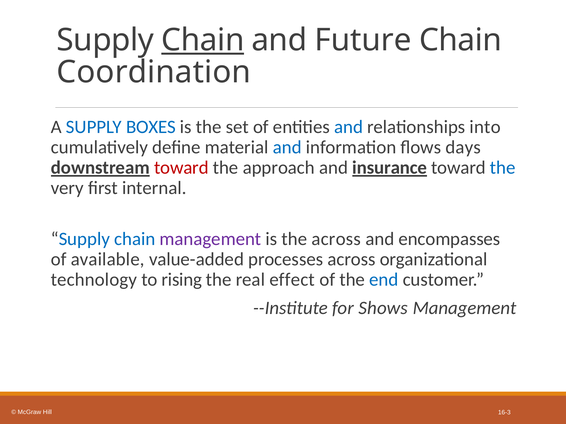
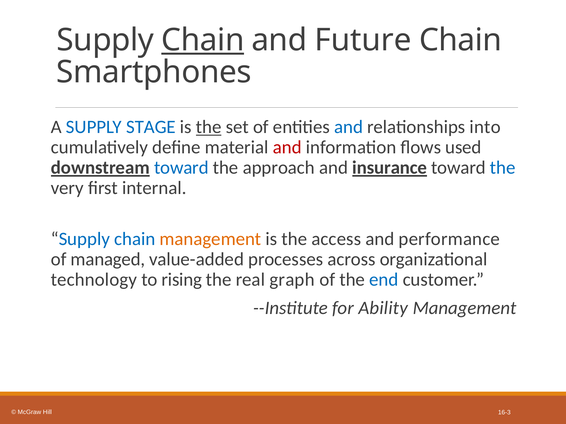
Coordination: Coordination -> Smartphones (154, 72)
BOXES: BOXES -> STAGE (151, 127)
the underline: none -> present (209, 127)
and colour: blue -> red (287, 148)
days: days -> used (463, 148)
toward colour: red -> blue (181, 168)
management colour: purple -> orange (210, 239)
the across: across -> access (336, 239)
encompasses: encompasses -> performance (449, 239)
available: available -> managed (108, 260)
effect: effect -> graph (292, 280)
Shows: Shows -> Ability (383, 308)
